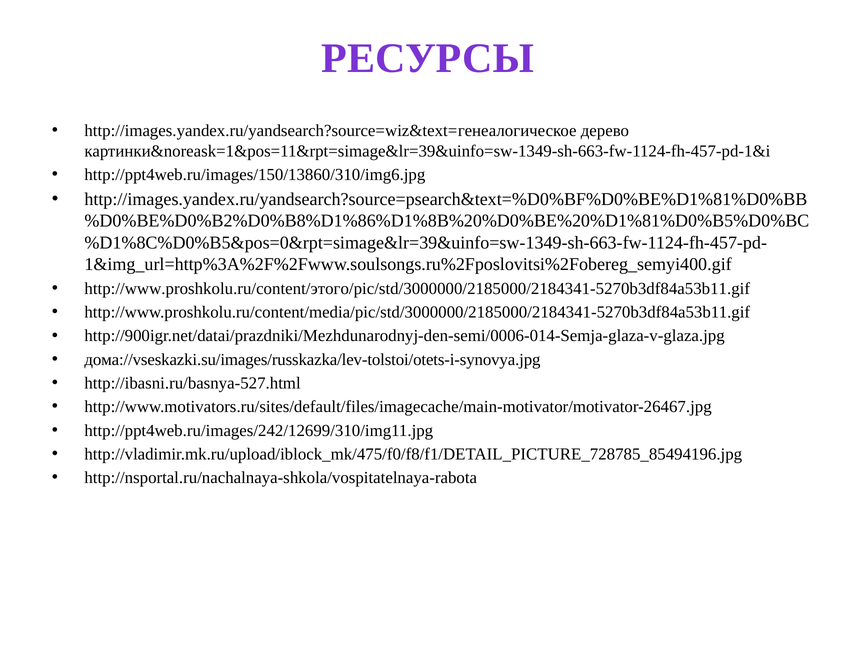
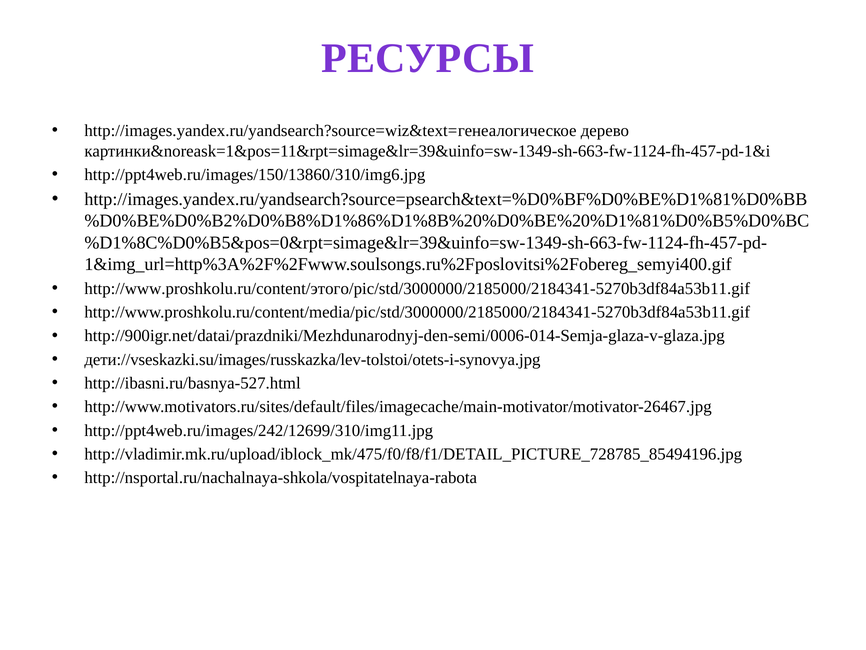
дома://vseskazki.su/images/russkazka/lev-tolstoi/otets-i-synovya.jpg: дома://vseskazki.su/images/russkazka/lev-tolstoi/otets-i-synovya.jpg -> дети://vseskazki.su/images/russkazka/lev-tolstoi/otets-i-synovya.jpg (312, 359)
